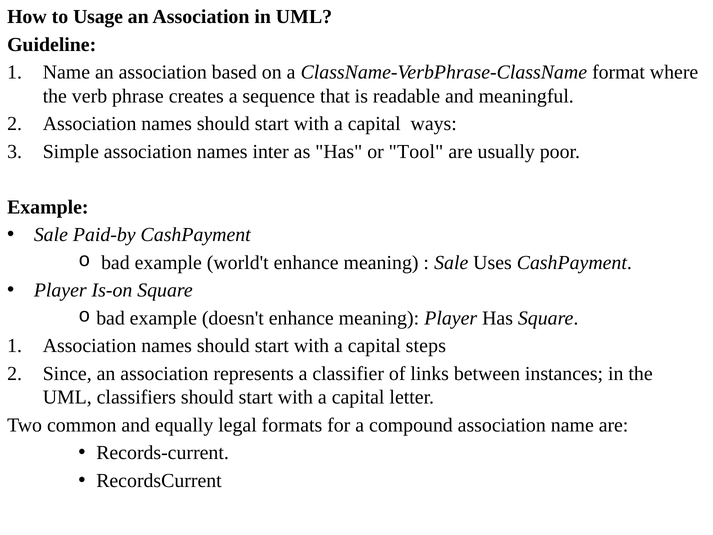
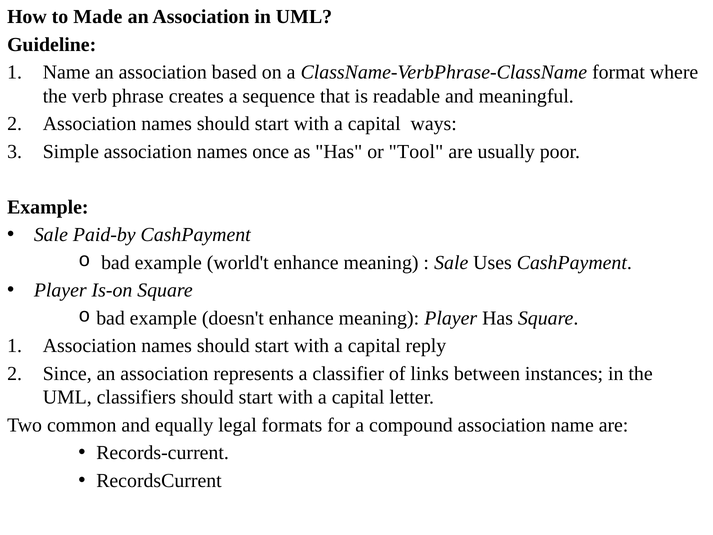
Usage: Usage -> Made (98, 17)
inter: inter -> once (271, 152)
steps: steps -> reply (426, 346)
